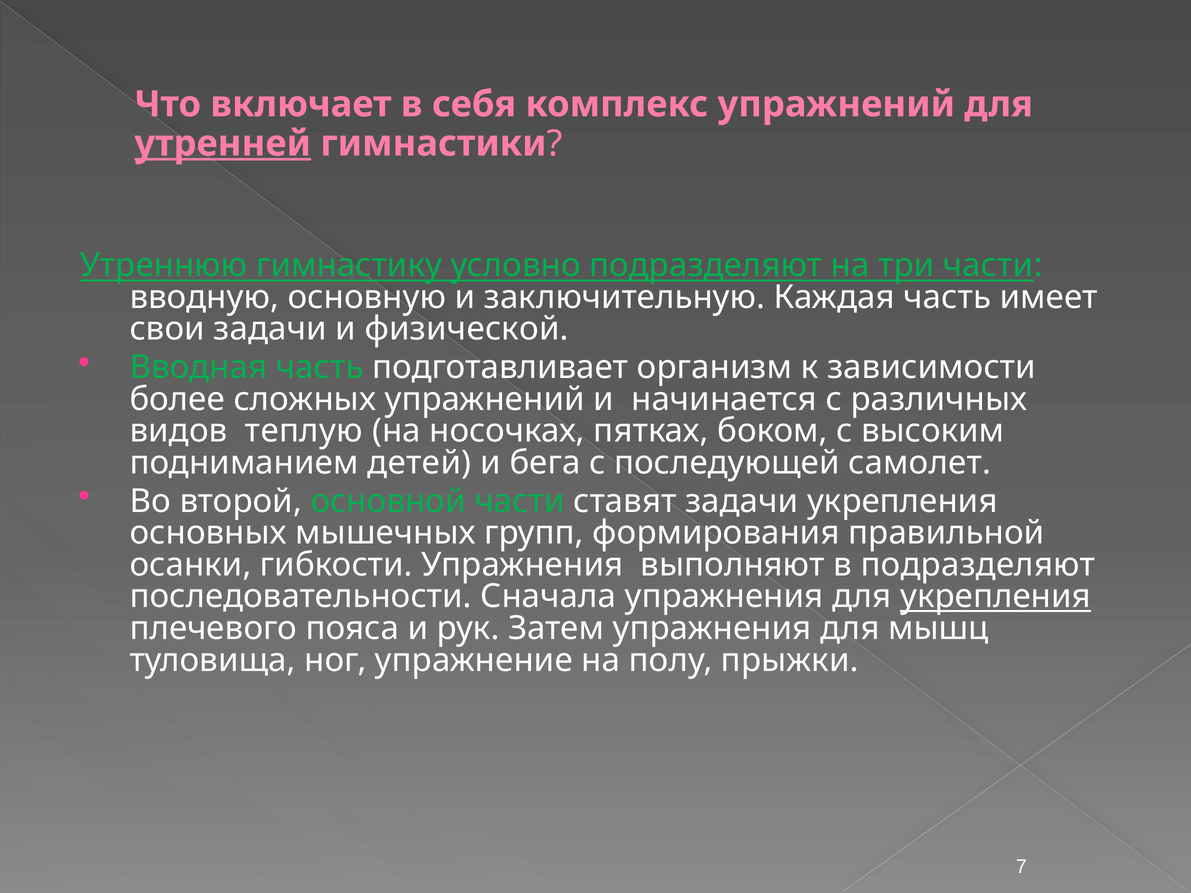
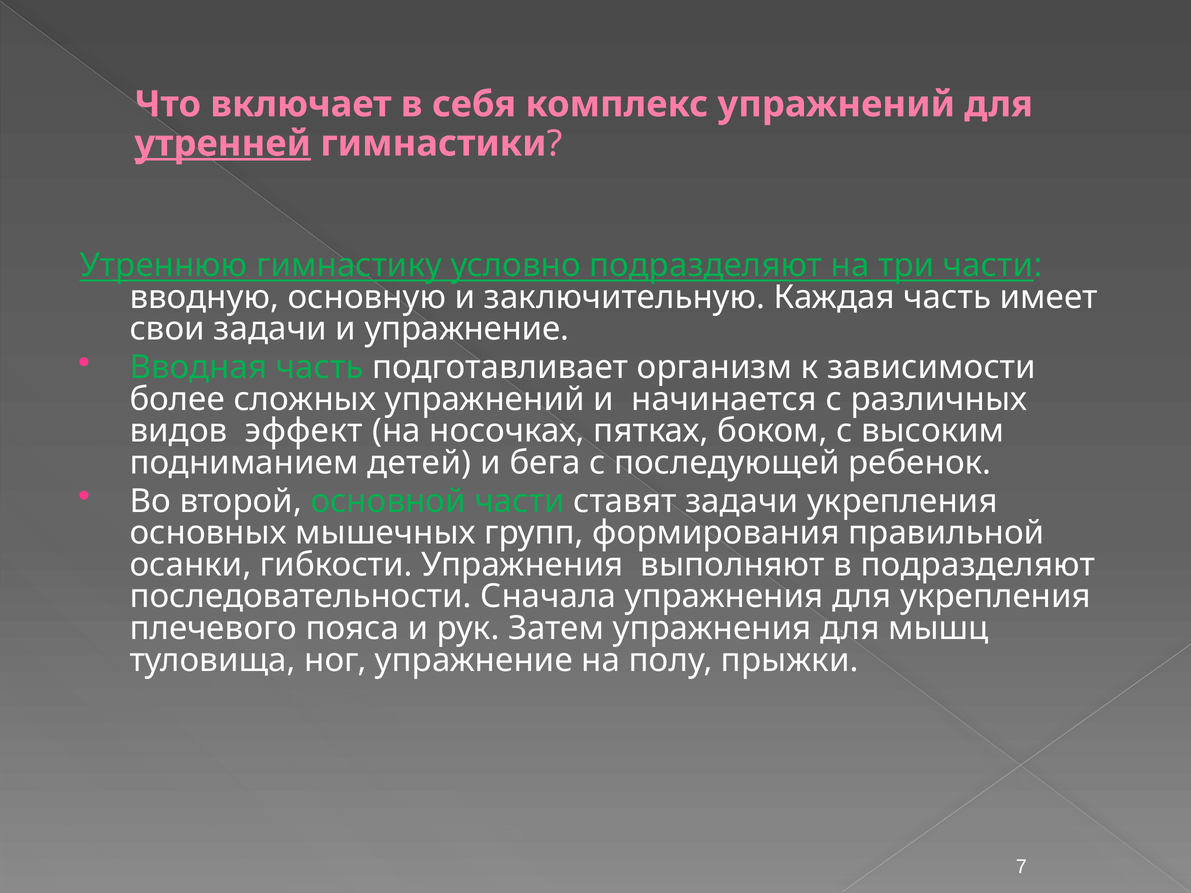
и физической: физической -> упражнение (467, 329)
теплую: теплую -> эффект (304, 431)
самолет: самолет -> ребенок (920, 463)
укрепления underline: present -> none (996, 597)
